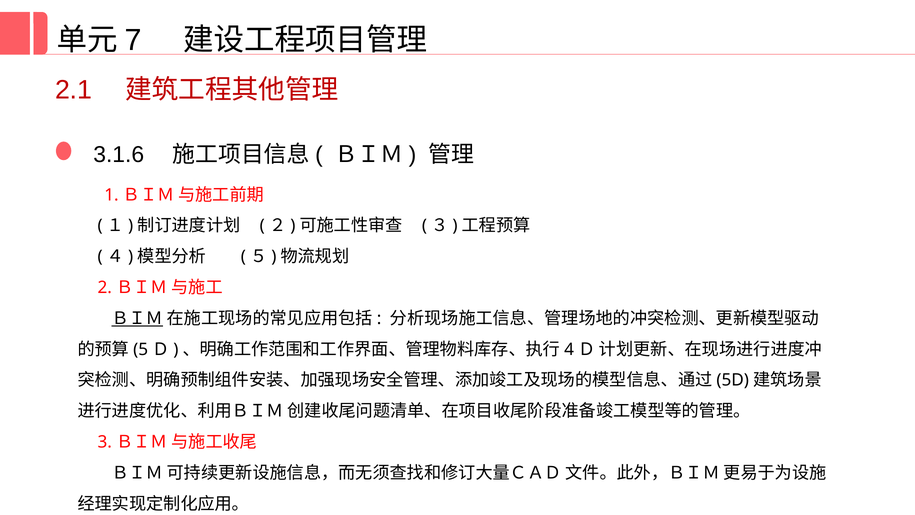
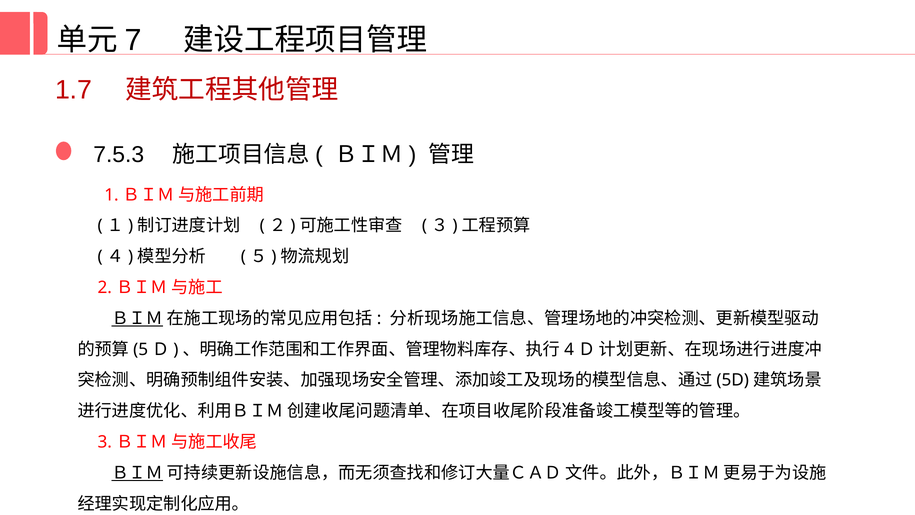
2.1: 2.1 -> 1.7 (74, 90)
3.1.6: 3.1.6 -> 7.5.3 (119, 155)
ＢＩＭ underline: none -> present (137, 473)
